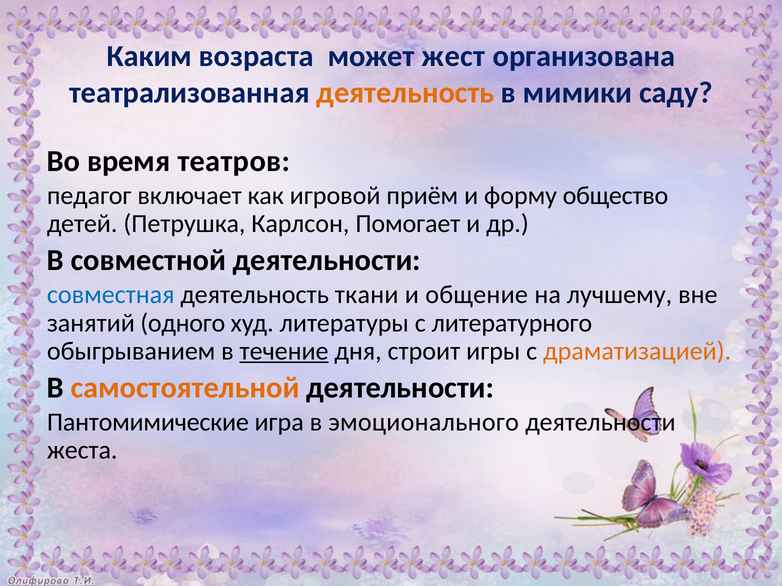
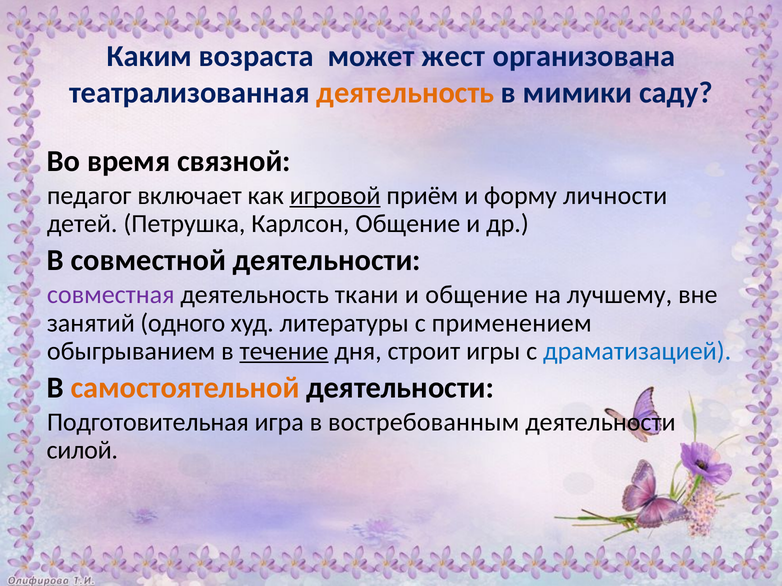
театров: театров -> связной (234, 161)
игровой underline: none -> present (335, 196)
общество: общество -> личности (615, 196)
Карлсон Помогает: Помогает -> Общение (408, 224)
совместная colour: blue -> purple (111, 295)
литературного: литературного -> применением (512, 323)
драматизацией colour: orange -> blue (637, 351)
Пантомимические: Пантомимические -> Подготовительная (148, 422)
эмоционального: эмоционального -> востребованным (424, 422)
жеста: жеста -> силой (82, 451)
